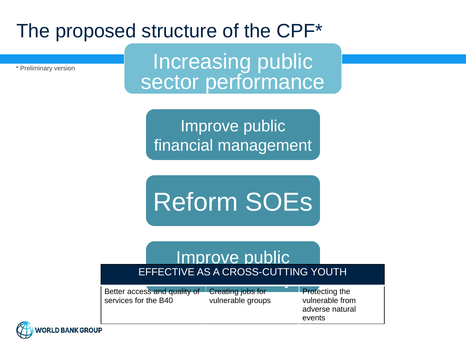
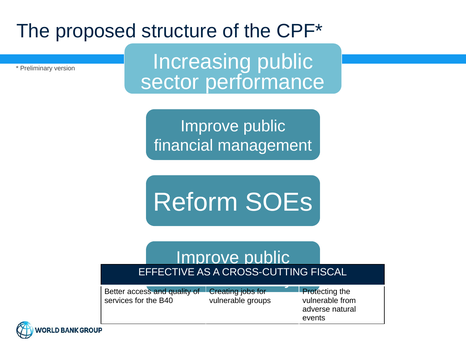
YOUTH: YOUTH -> FISCAL (329, 272)
